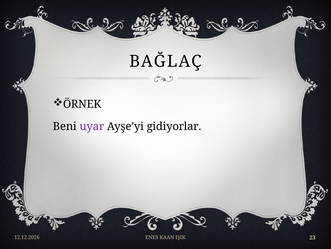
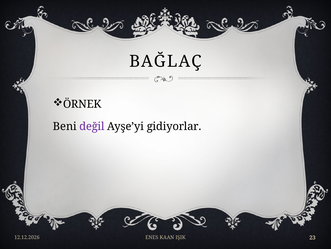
uyar: uyar -> değil (92, 126)
